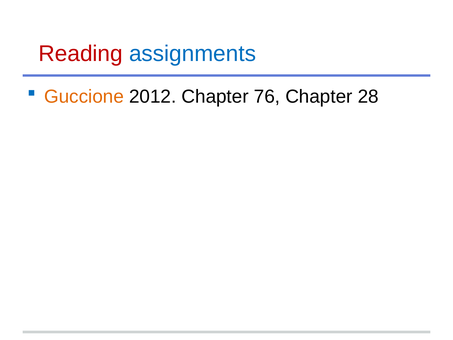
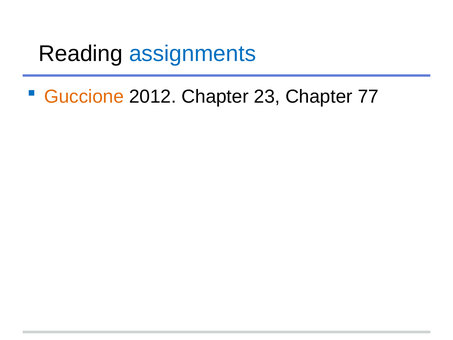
Reading colour: red -> black (81, 54)
76: 76 -> 23 (267, 96)
28: 28 -> 77 (368, 96)
